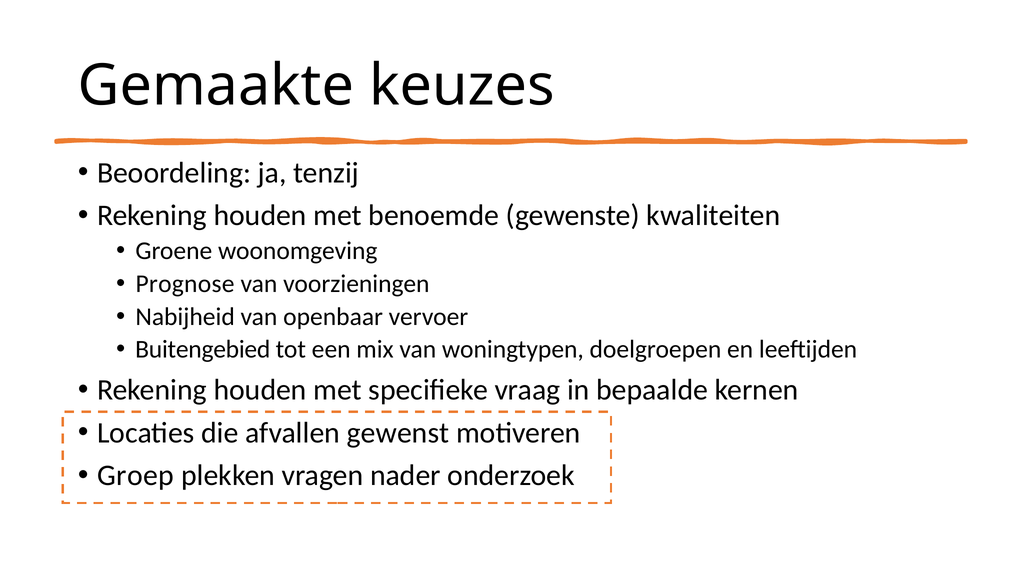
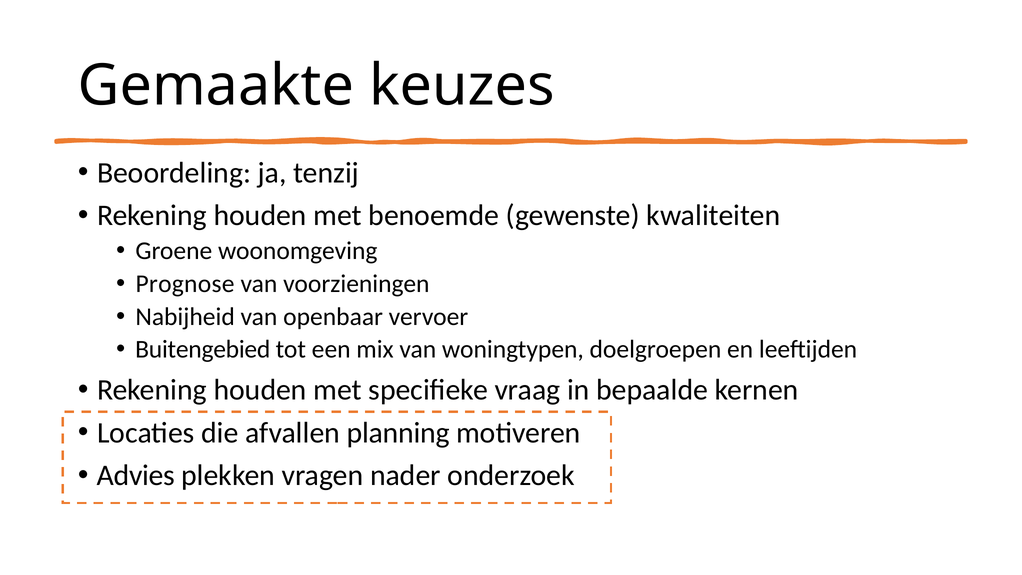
gewenst: gewenst -> planning (398, 433)
Groep: Groep -> Advies (136, 475)
